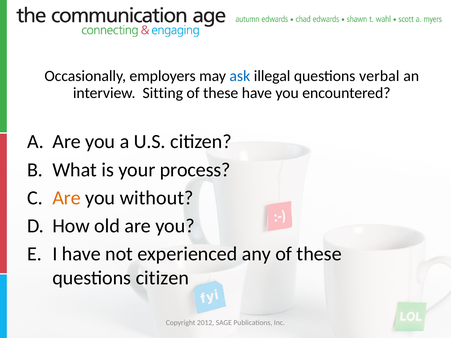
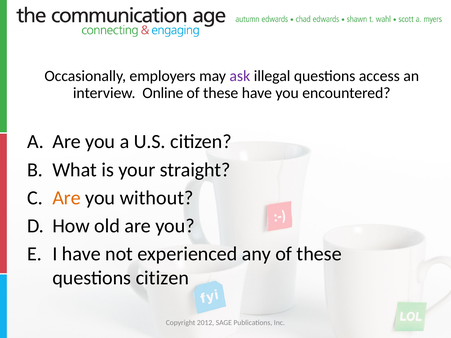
ask colour: blue -> purple (240, 76)
verbal: verbal -> access (379, 76)
Sitting: Sitting -> Online (163, 93)
process: process -> straight (195, 170)
